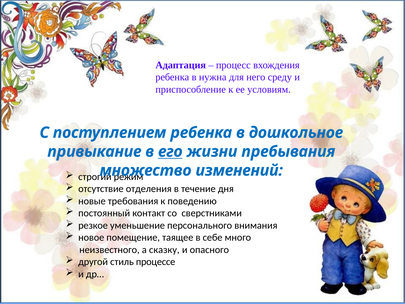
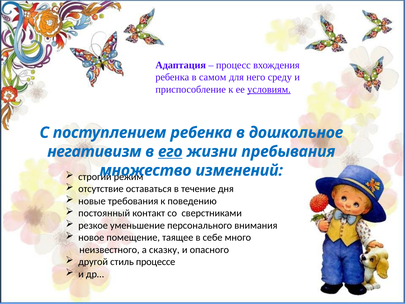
нужна: нужна -> самом (213, 77)
условиям underline: none -> present (269, 89)
привыкание: привыкание -> негативизм (94, 151)
отделения: отделения -> оставаться (149, 189)
